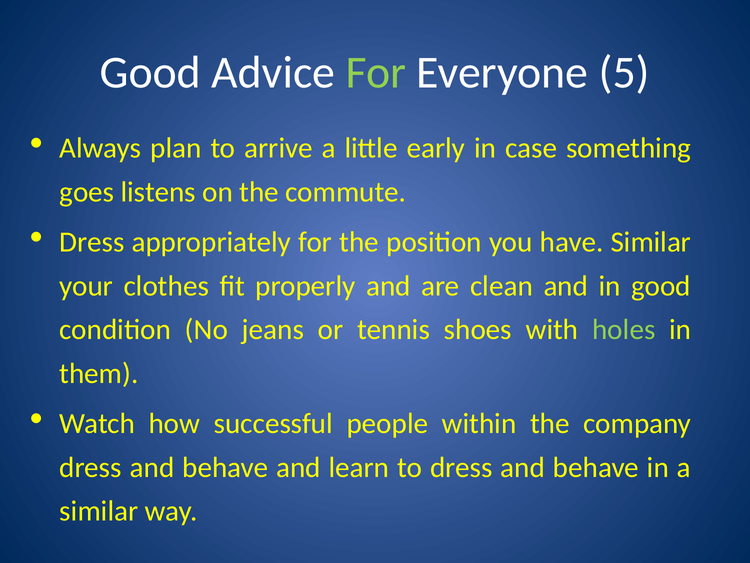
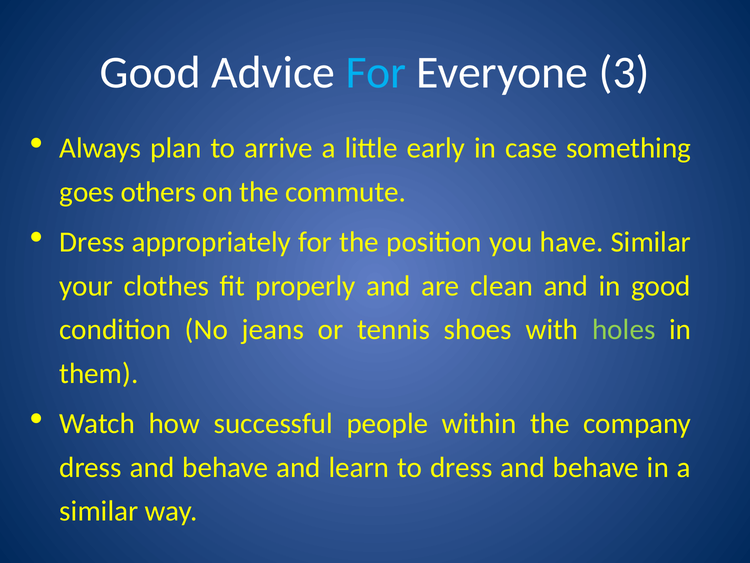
For colour: light green -> light blue (376, 73)
5: 5 -> 3 (624, 73)
listens: listens -> others (158, 192)
